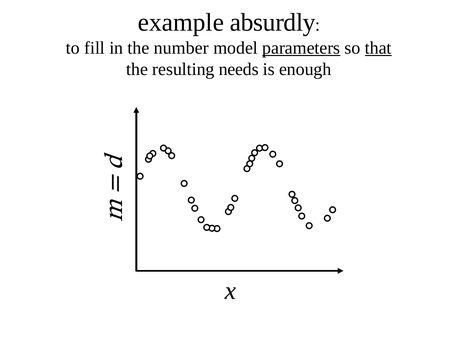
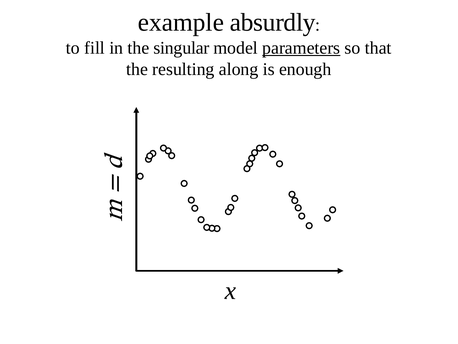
number: number -> singular (181, 48)
that underline: present -> none (378, 48)
needs: needs -> along (239, 69)
